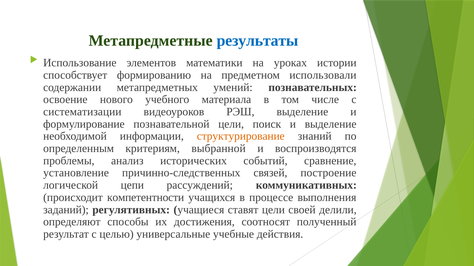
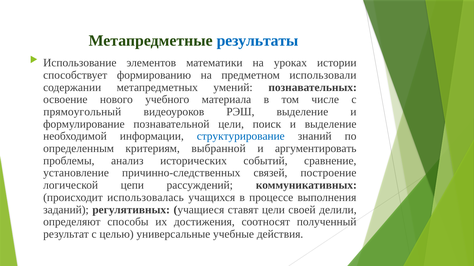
систематизации: систематизации -> прямоугольный (82, 112)
структурирование colour: orange -> blue (241, 137)
воспроизводятся: воспроизводятся -> аргументировать (316, 149)
компетентности: компетентности -> использовалась (146, 198)
